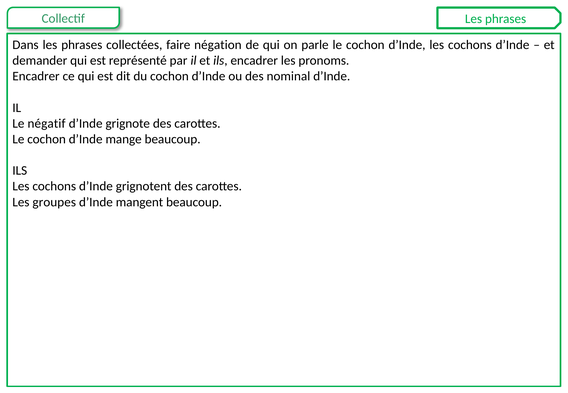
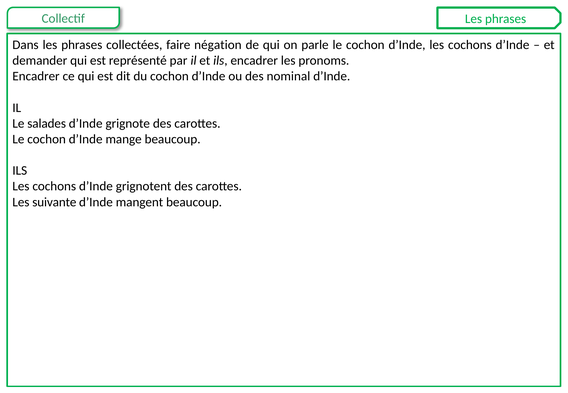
négatif: négatif -> salades (47, 124)
groupes: groupes -> suivante (54, 202)
